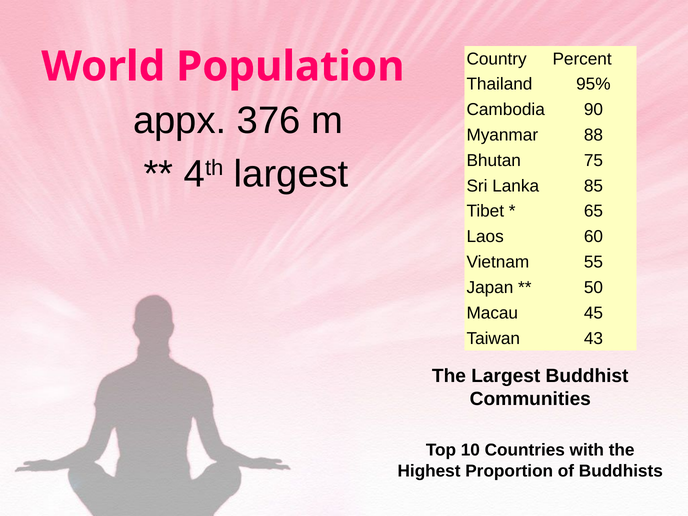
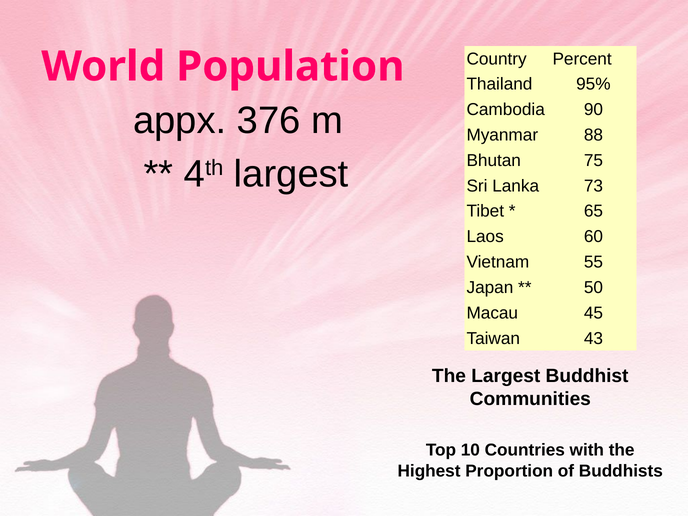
85: 85 -> 73 (593, 186)
